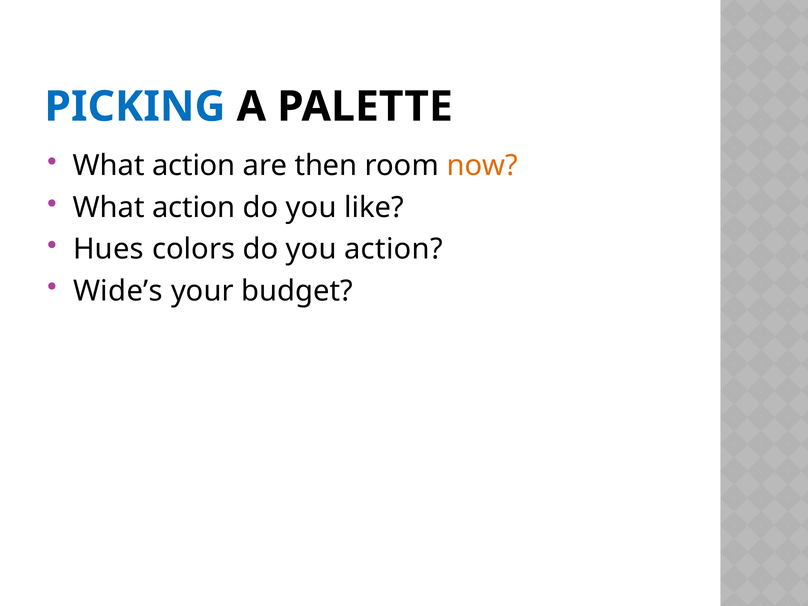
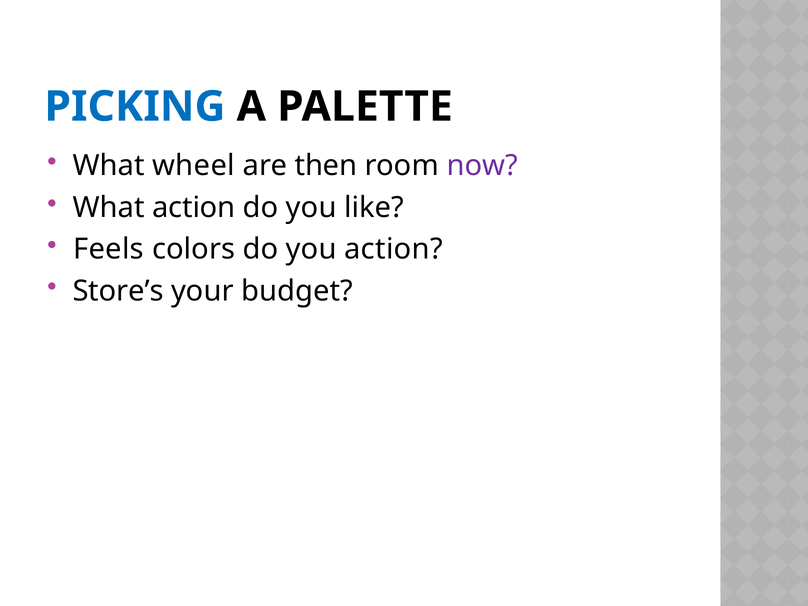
action: action -> wheel (194, 166)
now colour: orange -> purple (482, 166)
Hues: Hues -> Feels (108, 249)
Wide’s: Wide’s -> Store’s (118, 291)
